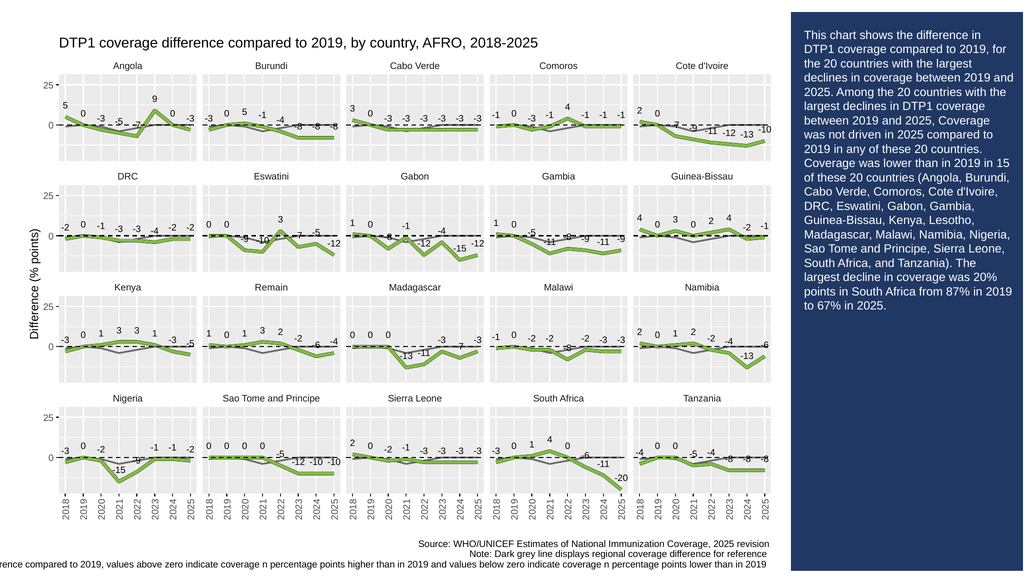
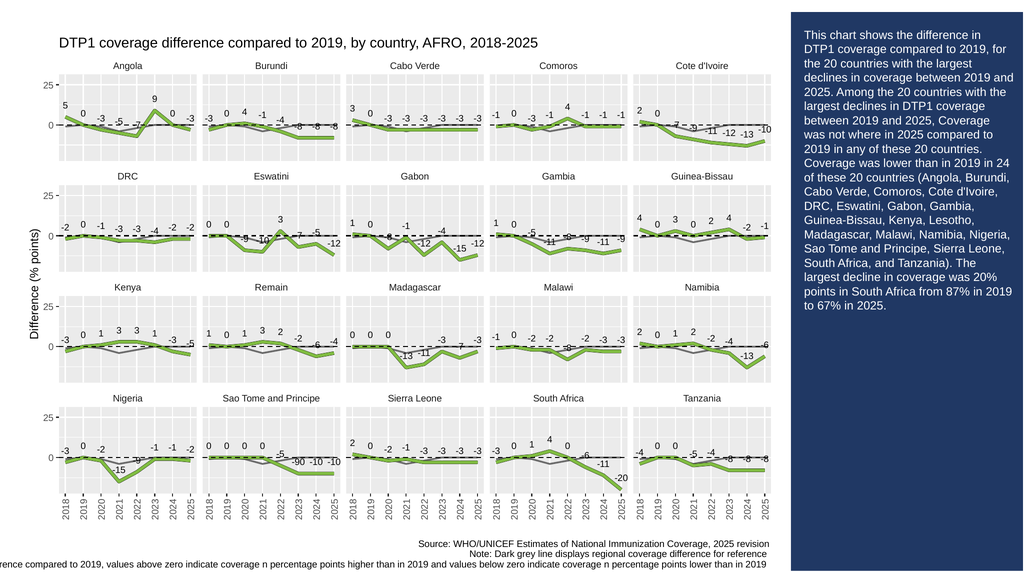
0 5: 5 -> 4 (245, 112)
driven: driven -> where (865, 135)
15: 15 -> 24 (1003, 163)
-12: -12 -> -90 (298, 462)
